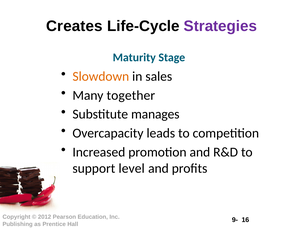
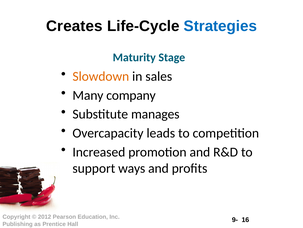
Strategies colour: purple -> blue (220, 26)
together: together -> company (131, 95)
level: level -> ways (132, 168)
